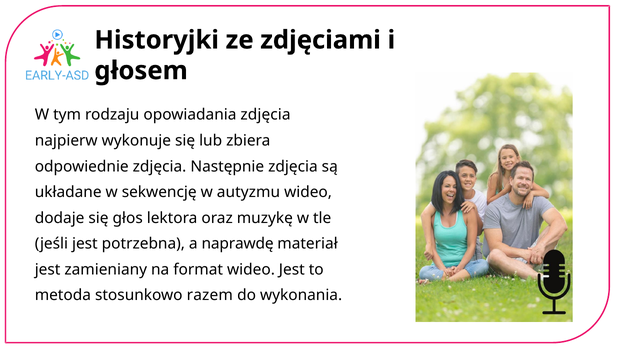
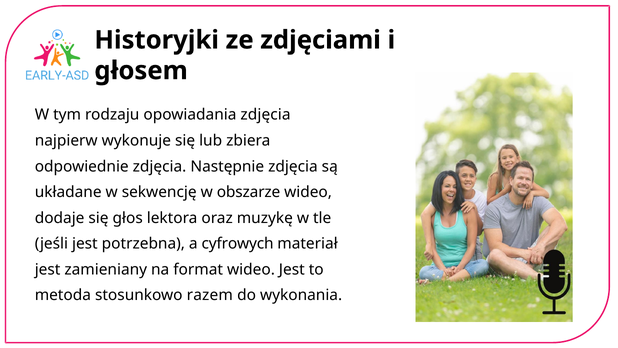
autyzmu: autyzmu -> obszarze (249, 192)
naprawdę: naprawdę -> cyfrowych (238, 243)
